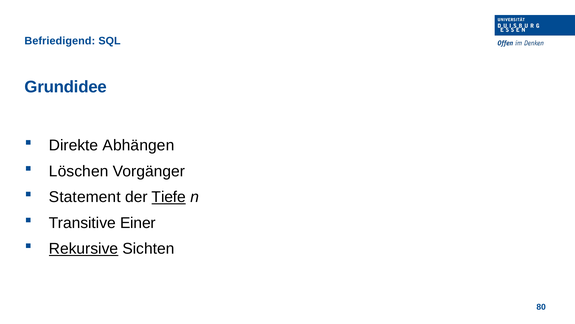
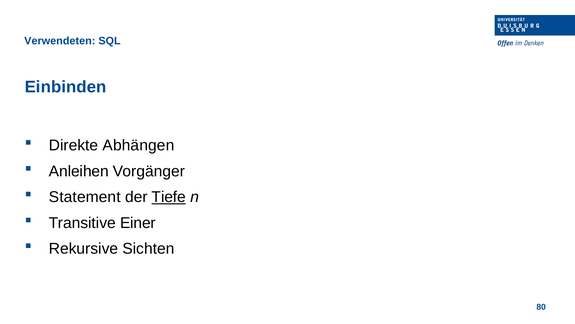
Befriedigend: Befriedigend -> Verwendeten (60, 41)
Grundidee: Grundidee -> Einbinden (66, 87)
Löschen: Löschen -> Anleihen (79, 171)
Rekursive underline: present -> none (84, 248)
